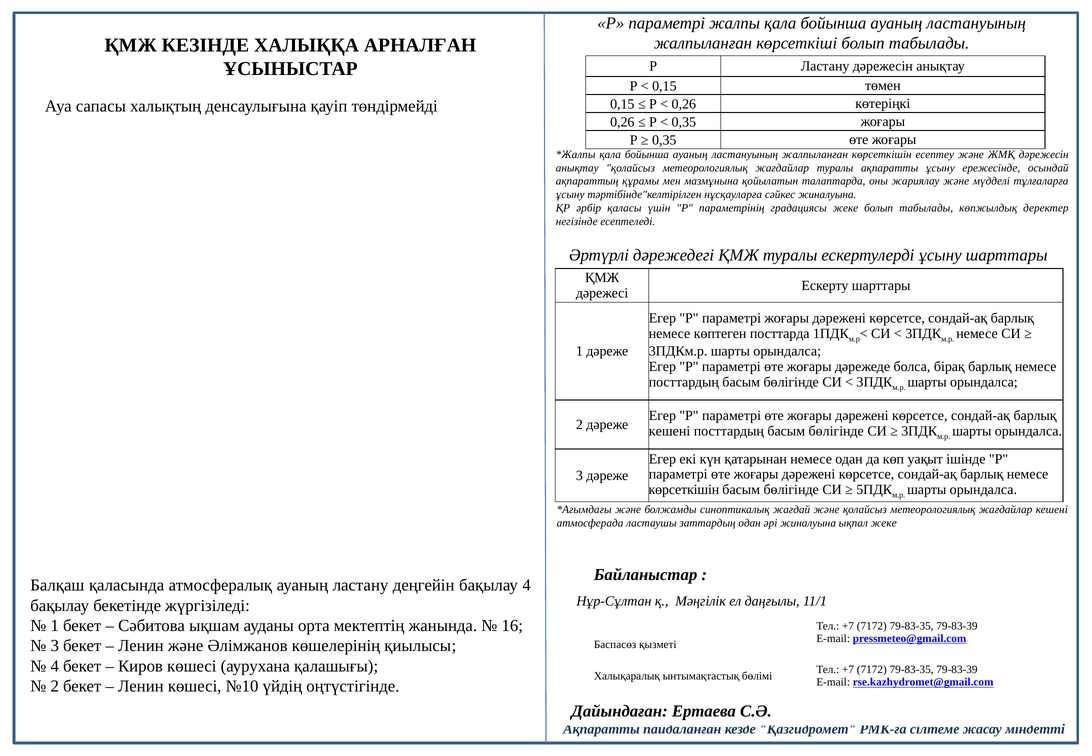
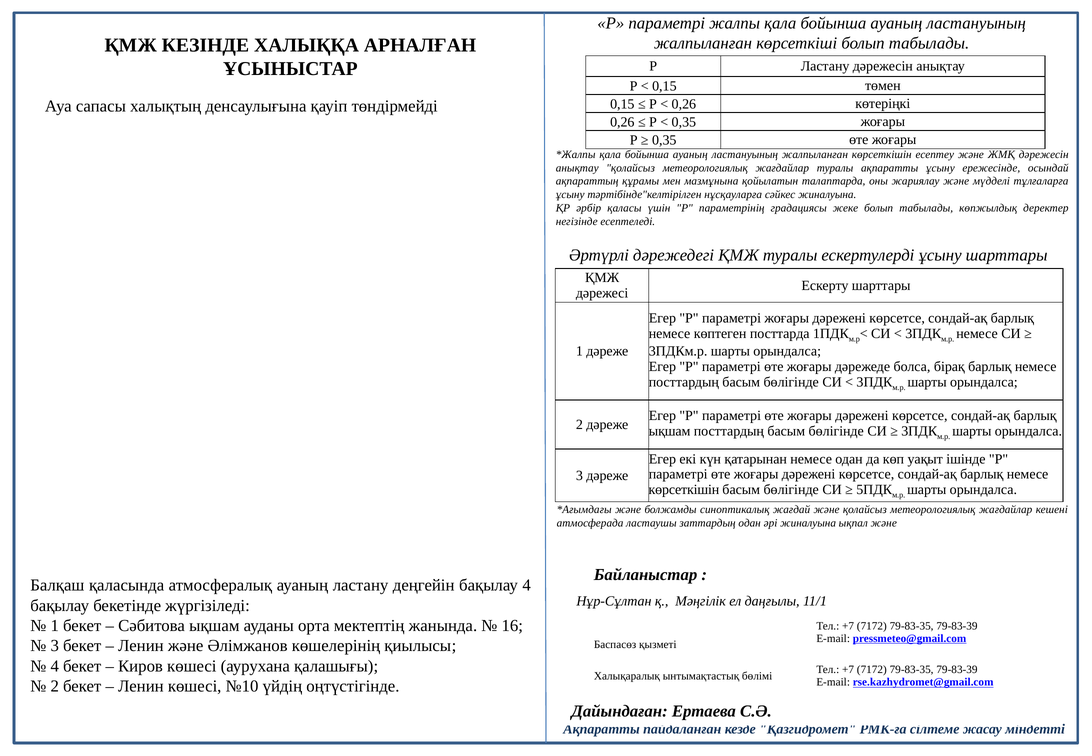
кешені: кешені -> ықшам (670, 431)
ықпал жеке: жеке -> және (884, 523)
